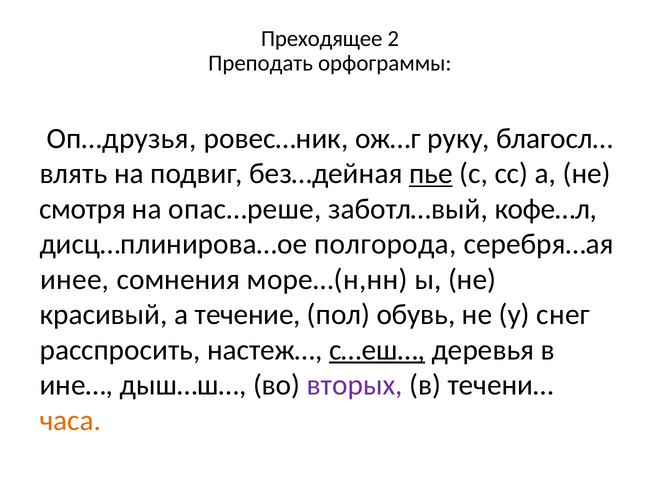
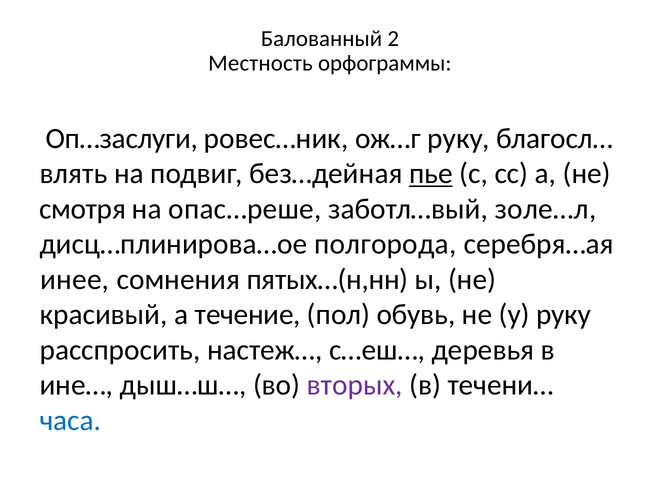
Преходящее: Преходящее -> Балованный (322, 38)
Преподать: Преподать -> Местность (260, 63)
Оп…друзья: Оп…друзья -> Оп…заслуги (122, 138)
кофе…л: кофе…л -> золе…л (546, 209)
море…(н,нн: море…(н,нн -> пятых…(н,нн (327, 279)
у снег: снег -> руку (564, 315)
с…еш… underline: present -> none (377, 350)
часа colour: orange -> blue (70, 420)
